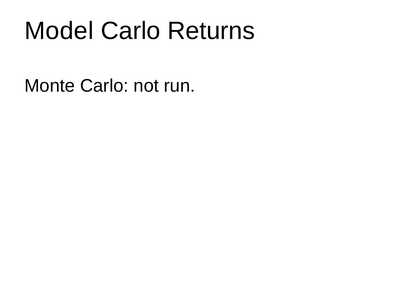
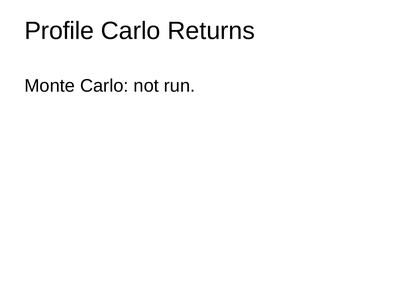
Model: Model -> Profile (59, 31)
